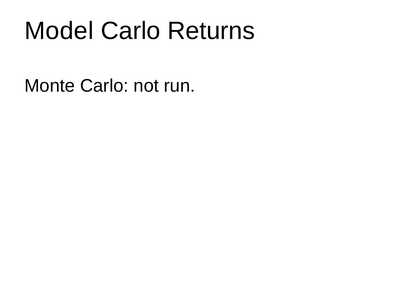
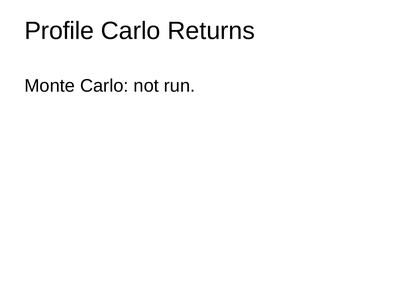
Model: Model -> Profile (59, 31)
